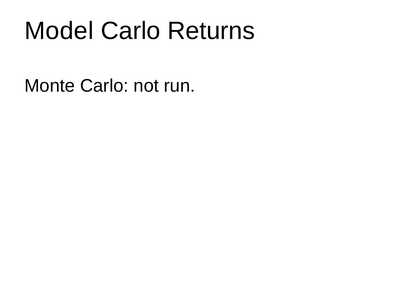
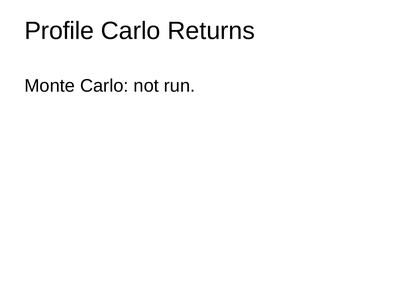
Model: Model -> Profile (59, 31)
